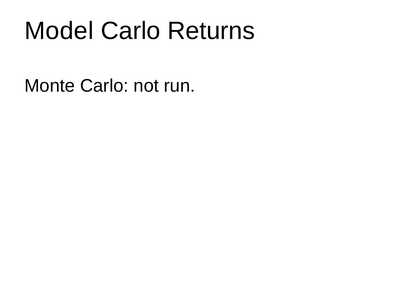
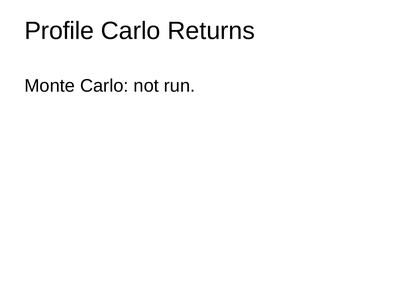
Model: Model -> Profile (59, 31)
